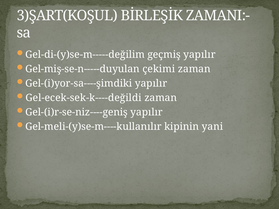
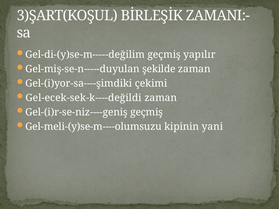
çekimi: çekimi -> şekilde (159, 69)
Gel-(i)yor-sa----şimdiki yapılır: yapılır -> çekimi (151, 83)
Gel-(i)r-se-niz----geniş yapılır: yapılır -> geçmiş (147, 112)
Gel-meli-(y)se-m----kullanılır: Gel-meli-(y)se-m----kullanılır -> Gel-meli-(y)se-m----olumsuzu (93, 127)
